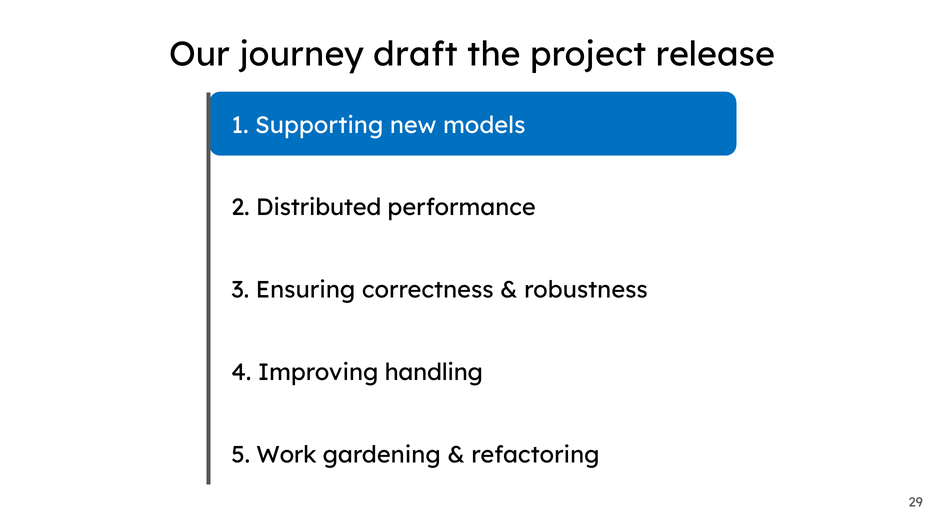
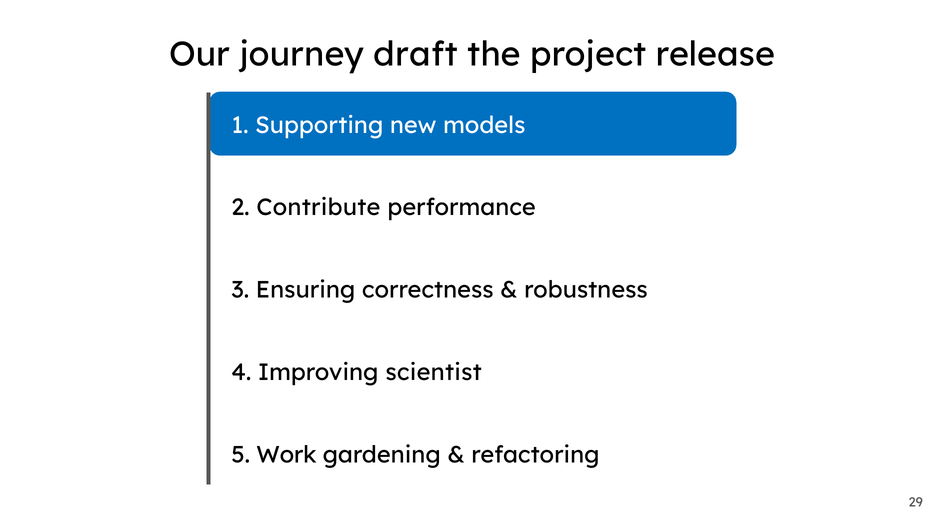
Distributed: Distributed -> Contribute (318, 208)
handling: handling -> scientist (434, 373)
